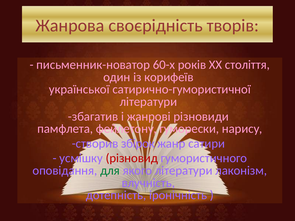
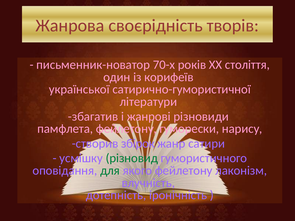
60-х: 60-х -> 70-х (164, 65)
рiзновид colour: red -> green (132, 158)
якого літератури: літератури -> фейлетону (184, 171)
